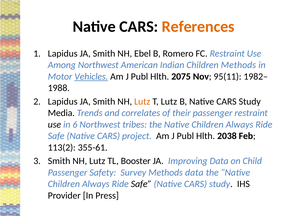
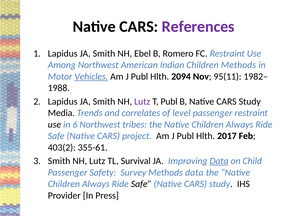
References colour: orange -> purple (198, 27)
2075: 2075 -> 2094 (181, 76)
Lutz colour: orange -> purple (142, 101)
T Lutz: Lutz -> Publ (169, 101)
their: their -> level (181, 113)
2038: 2038 -> 2017 (227, 136)
113(2: 113(2 -> 403(2 (62, 148)
Booster: Booster -> Survival (136, 161)
Data underline: none -> present (219, 161)
